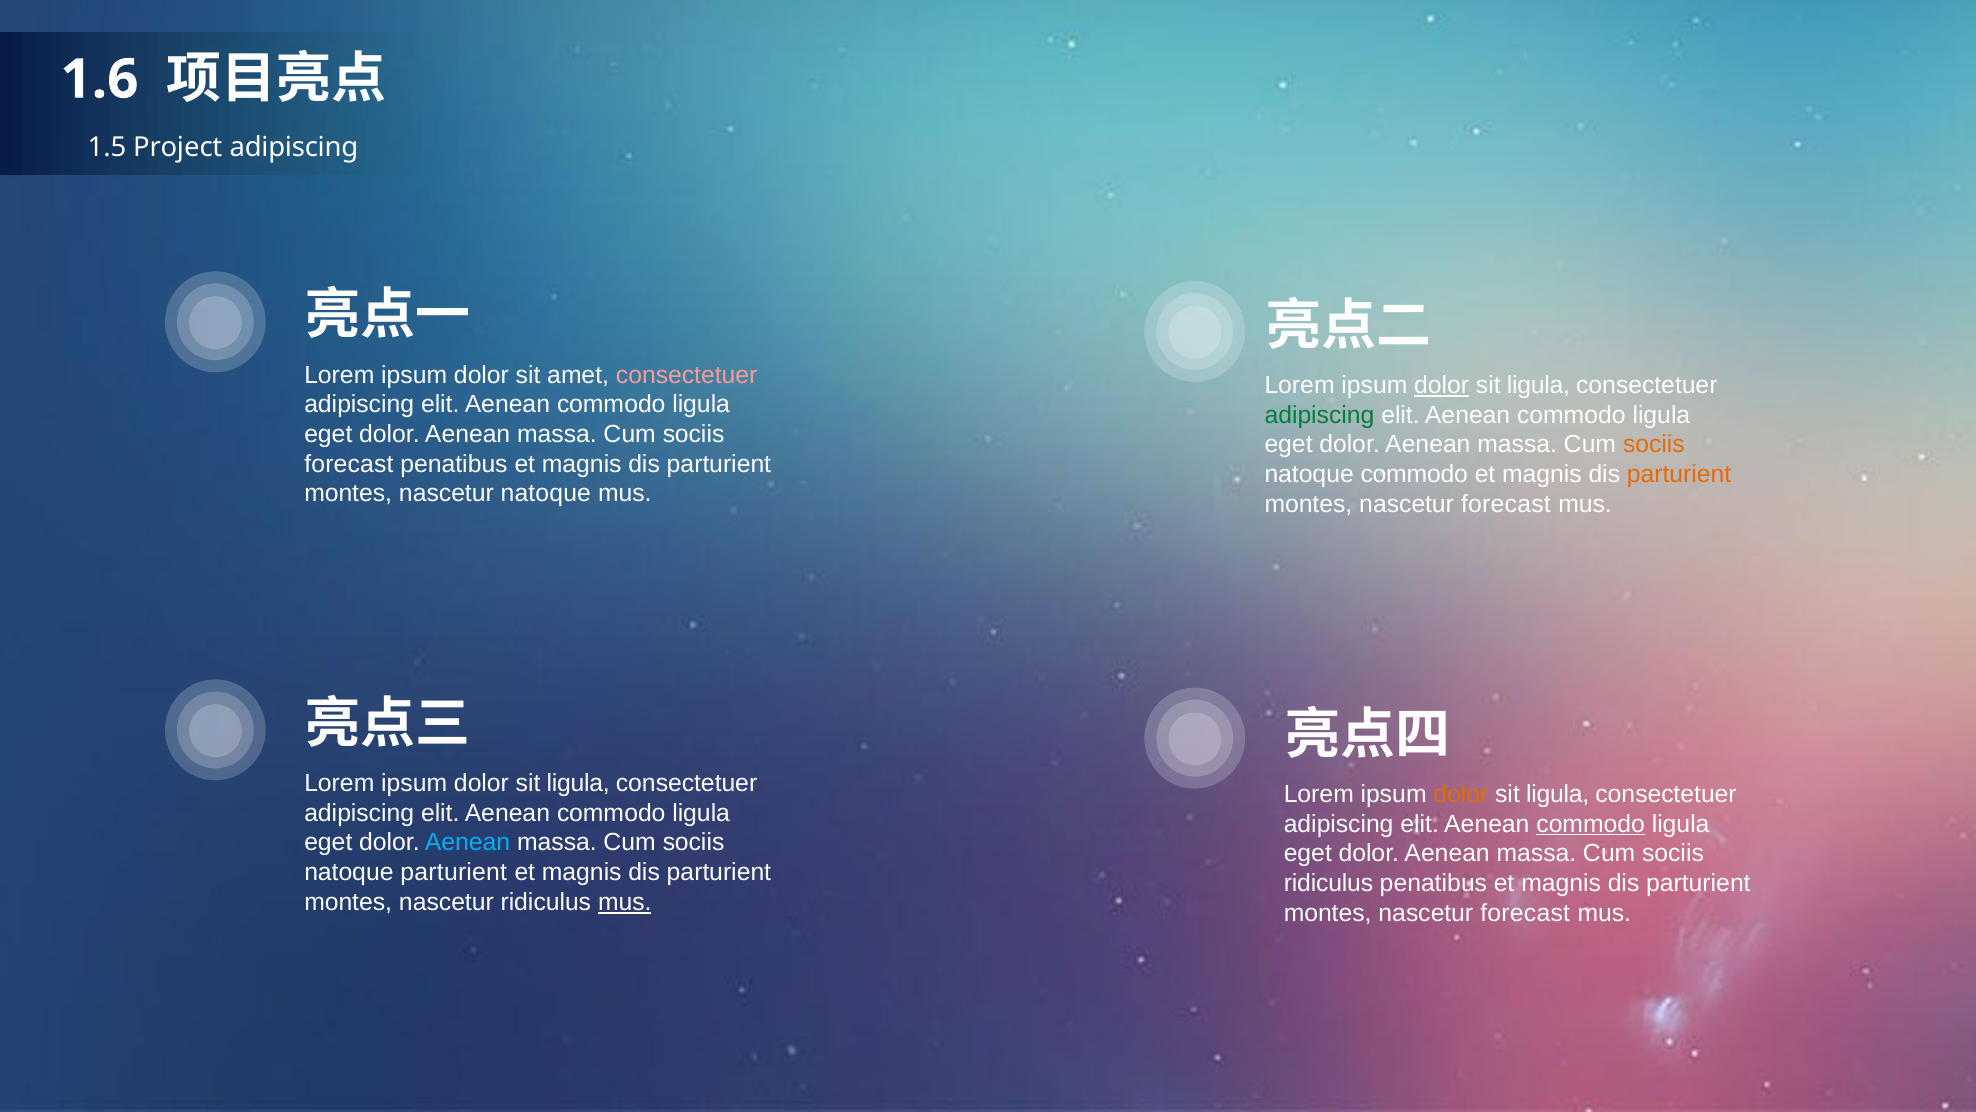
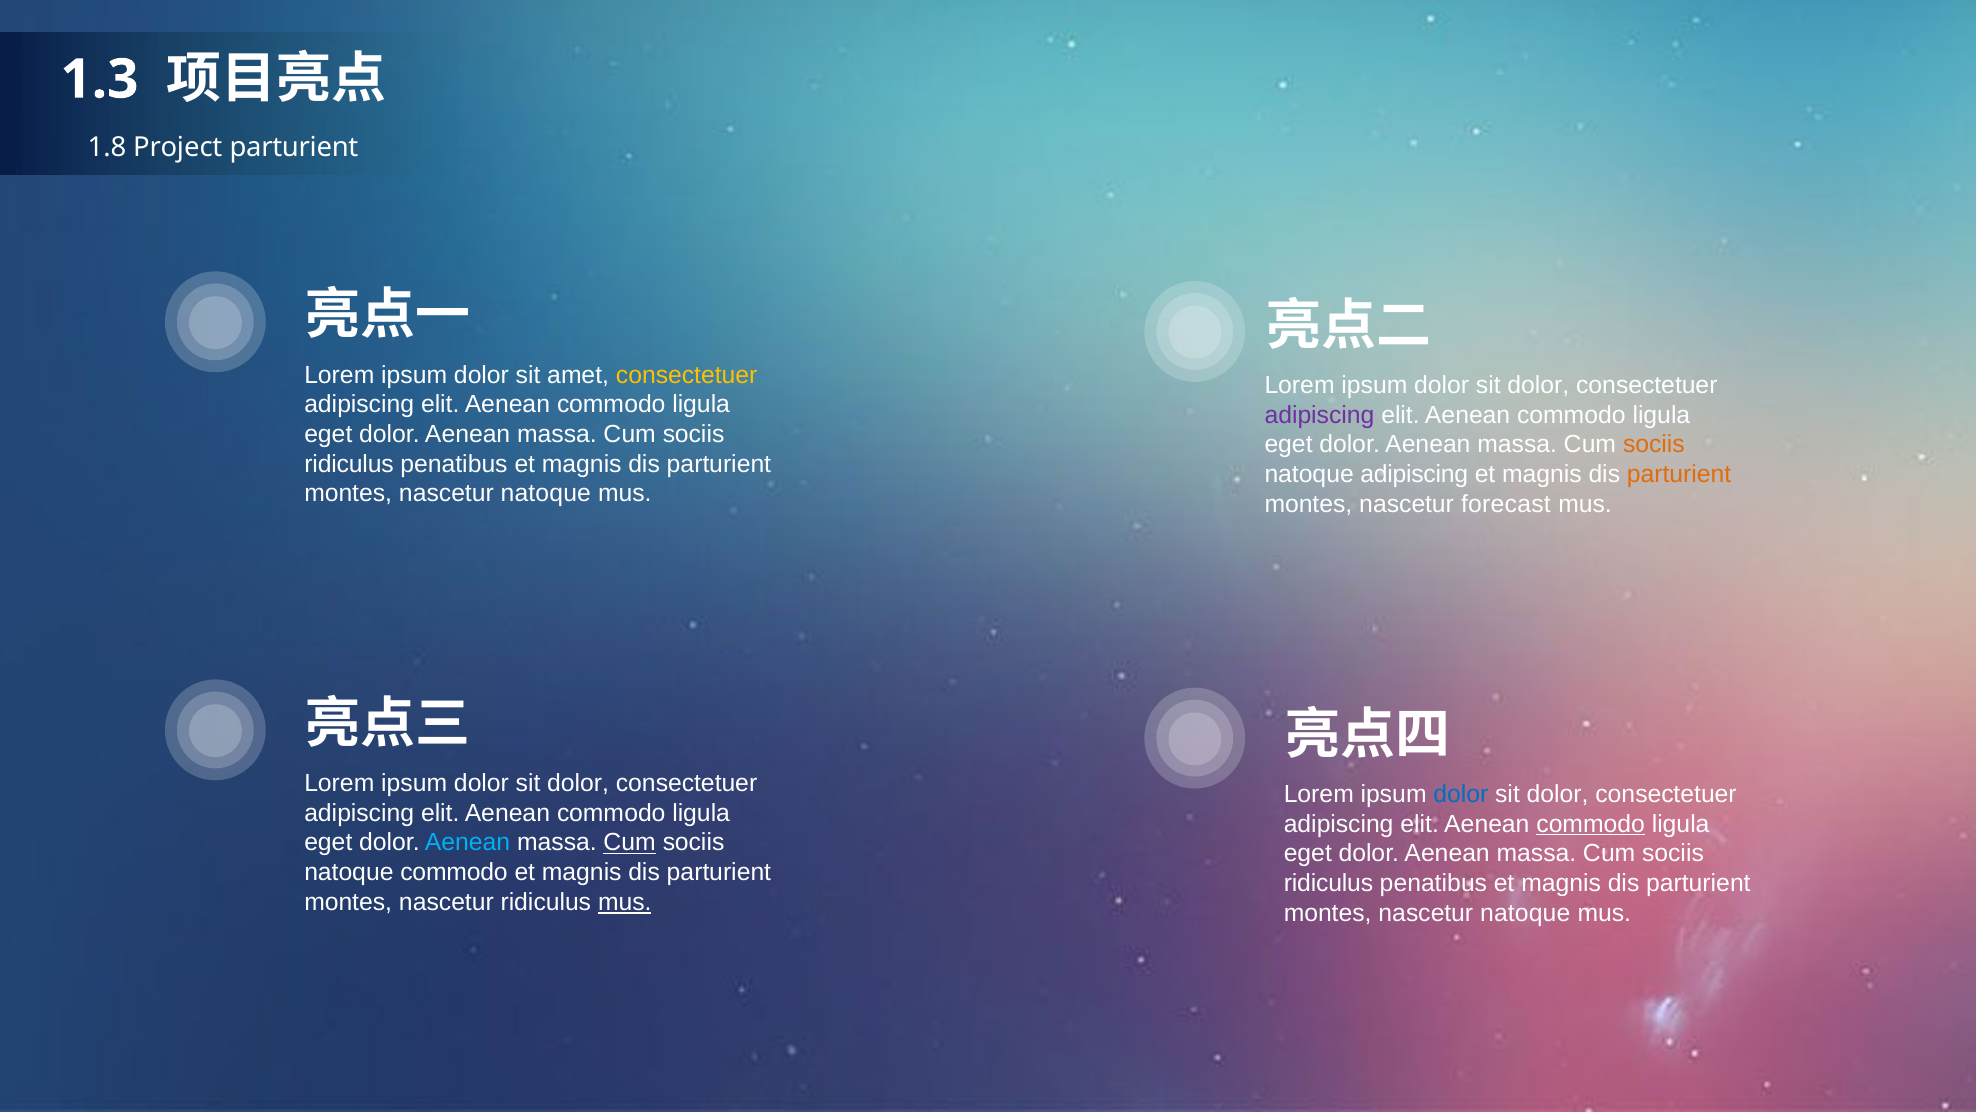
1.6: 1.6 -> 1.3 (99, 79)
1.5: 1.5 -> 1.8 (107, 147)
Project adipiscing: adipiscing -> parturient (294, 147)
consectetuer colour: pink -> yellow (687, 375)
dolor underline: present -> none (1442, 385)
ligula: ligula -> dolor (1538, 385)
adipiscing colour: green -> purple (1319, 415)
forecast: forecast -> ridiculus (349, 464)
natoque commodo: commodo -> adipiscing (1414, 474)
ligula: ligula -> dolor (578, 783)
dolor colour: orange -> blue (1461, 794)
ligula: ligula -> dolor (1558, 794)
Cum underline: none -> present (630, 842)
natoque parturient: parturient -> commodo (454, 872)
forecast: forecast -> natoque (1525, 913)
